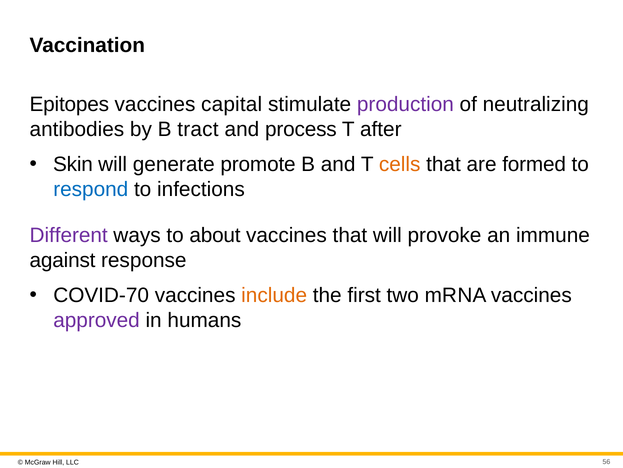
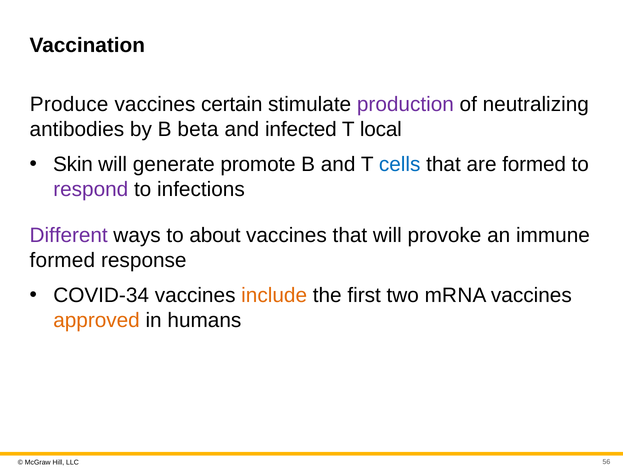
Epitopes: Epitopes -> Produce (69, 104)
capital: capital -> certain (232, 104)
tract: tract -> beta (198, 129)
process: process -> infected (301, 129)
after: after -> local (381, 129)
cells colour: orange -> blue (400, 164)
respond colour: blue -> purple (91, 189)
against: against -> formed (62, 260)
COVID-70: COVID-70 -> COVID-34 (101, 295)
approved colour: purple -> orange (97, 320)
